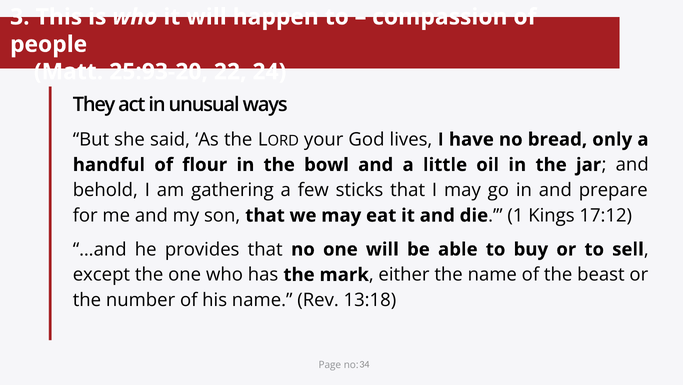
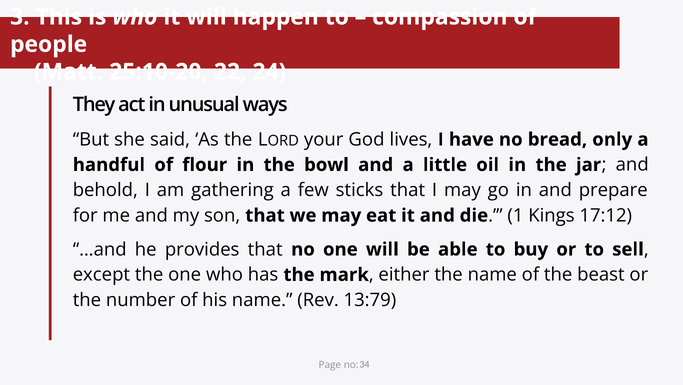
25:93-20: 25:93-20 -> 25:10-20 (159, 72)
13:18: 13:18 -> 13:79 (370, 300)
